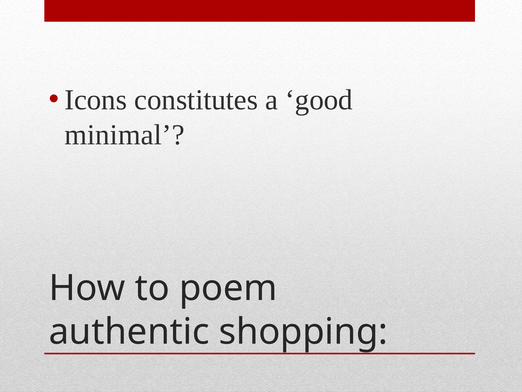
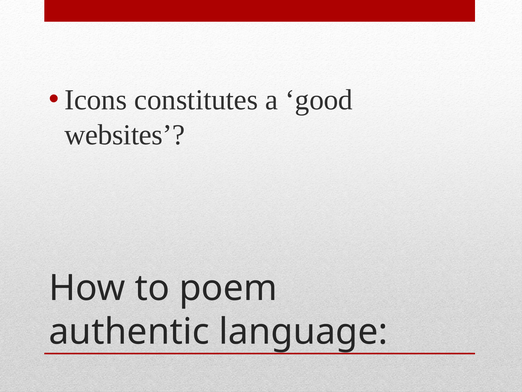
minimal: minimal -> websites (125, 135)
shopping: shopping -> language (303, 331)
